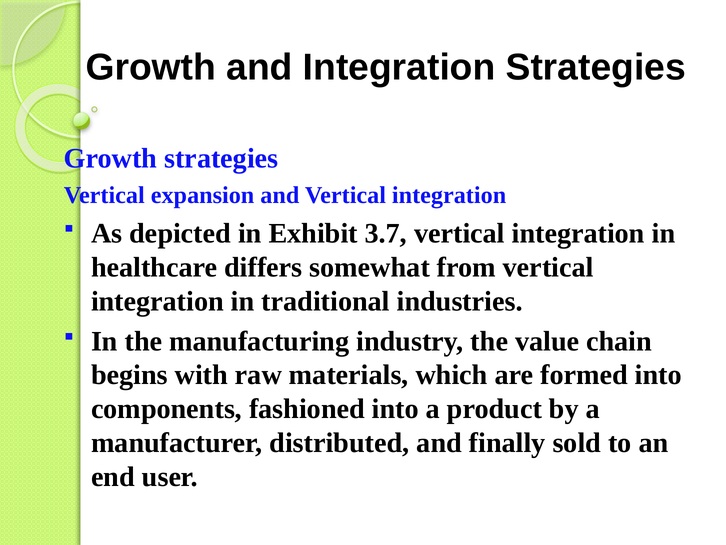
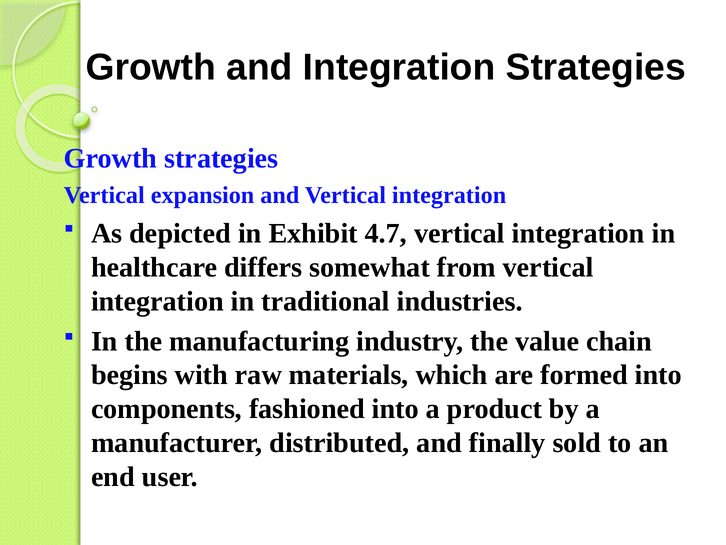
3.7: 3.7 -> 4.7 (386, 233)
